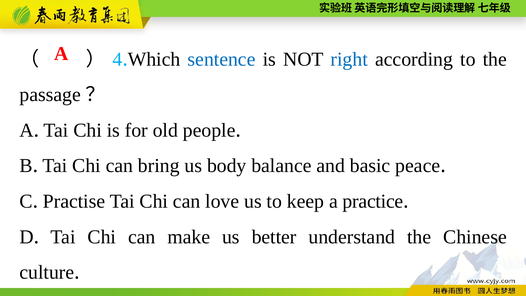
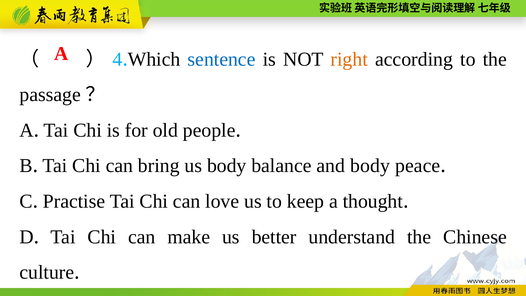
right colour: blue -> orange (349, 59)
and basic: basic -> body (370, 166)
practice: practice -> thought (373, 201)
